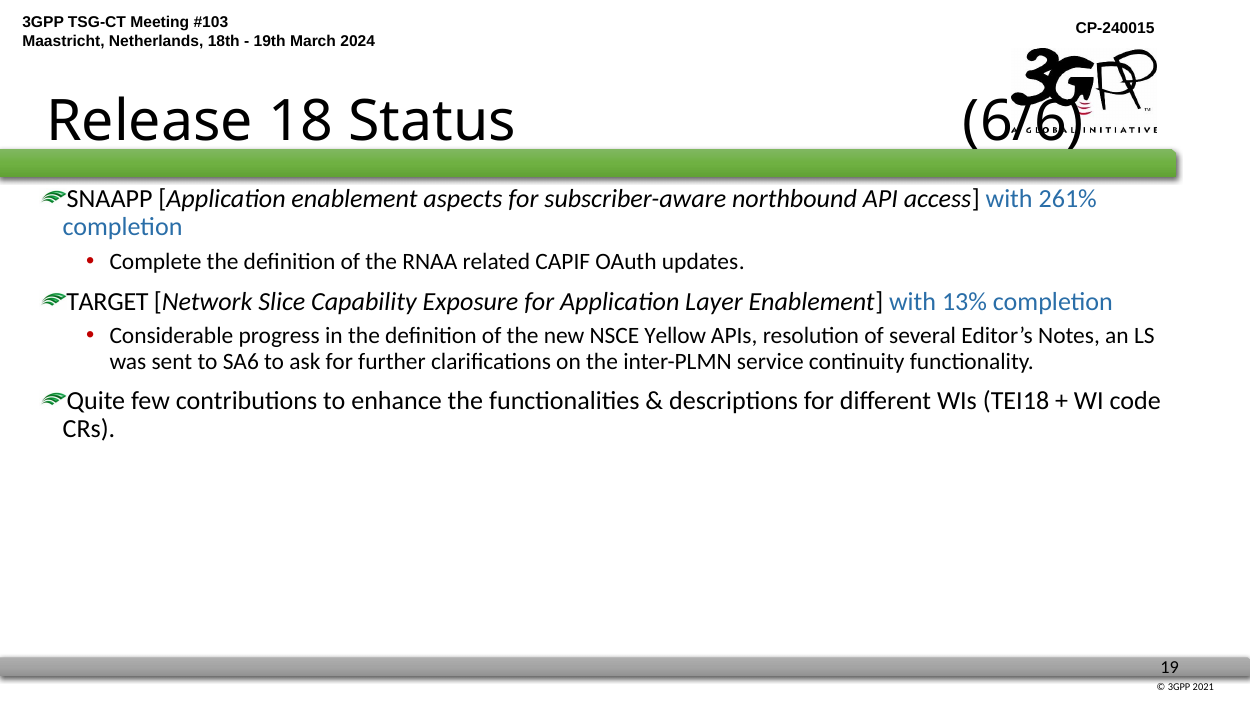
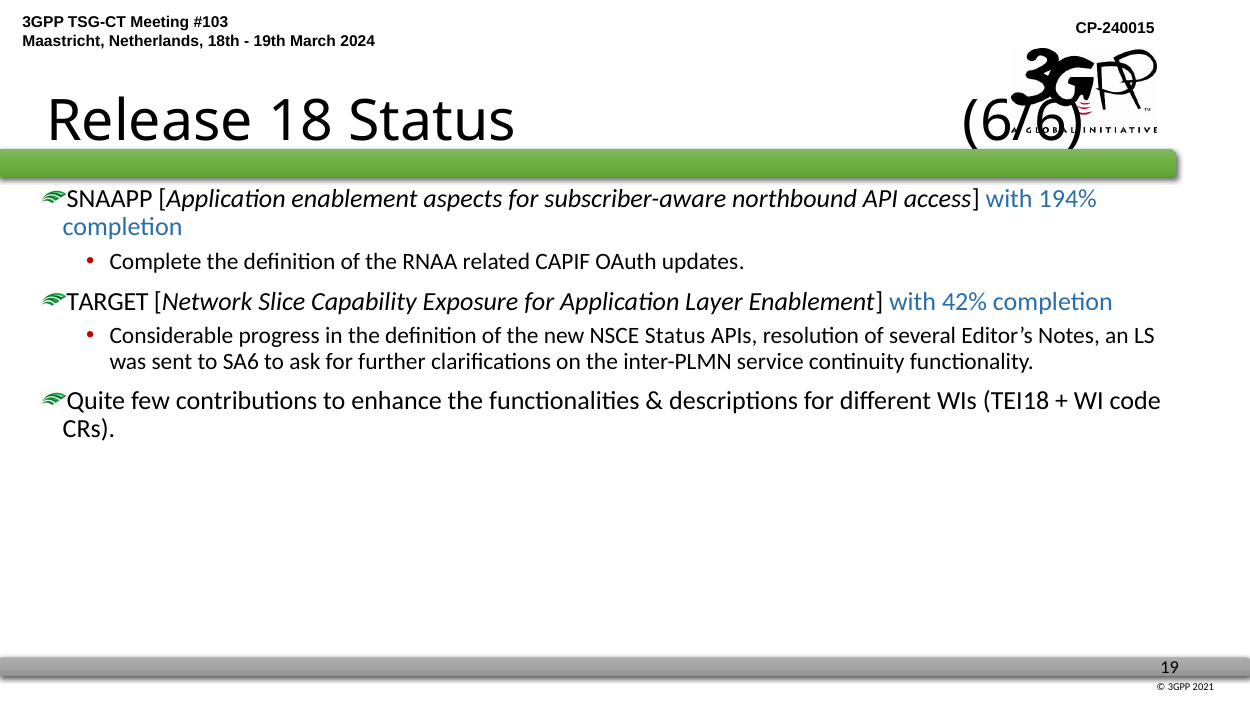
261%: 261% -> 194% (1068, 199)
13%: 13% -> 42% (965, 302)
NSCE Yellow: Yellow -> Status (675, 336)
